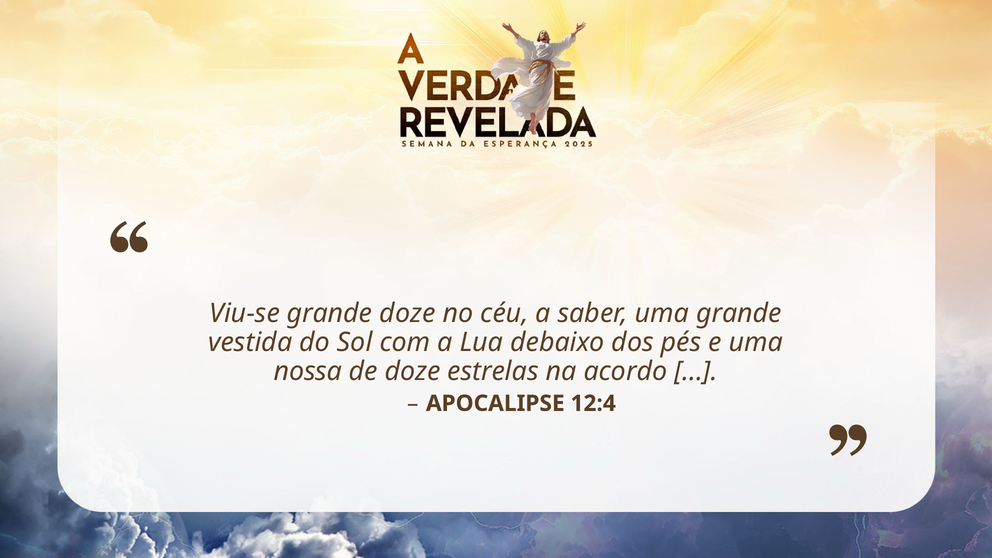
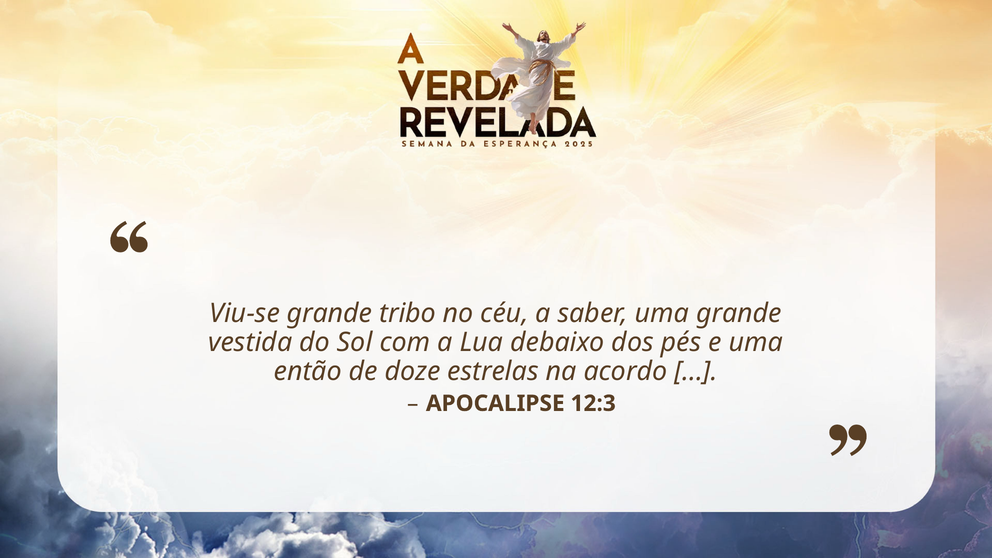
grande doze: doze -> tribo (408, 313)
nossa: nossa -> então (308, 371)
12:4: 12:4 -> 12:3 (593, 403)
